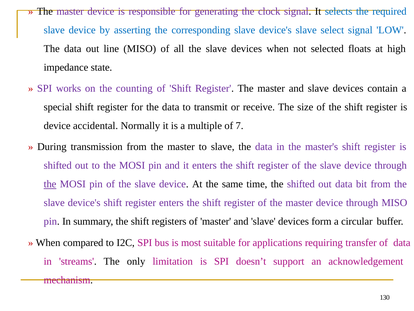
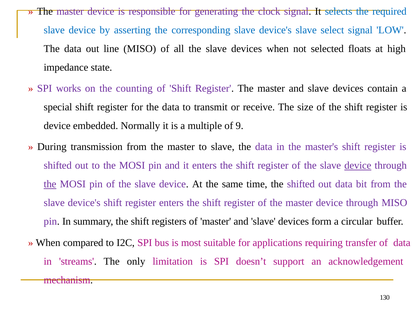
accidental: accidental -> embedded (96, 126)
7: 7 -> 9 (240, 126)
device underline: none -> present (358, 165)
